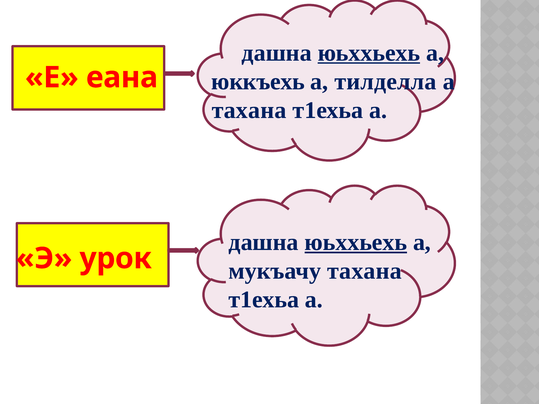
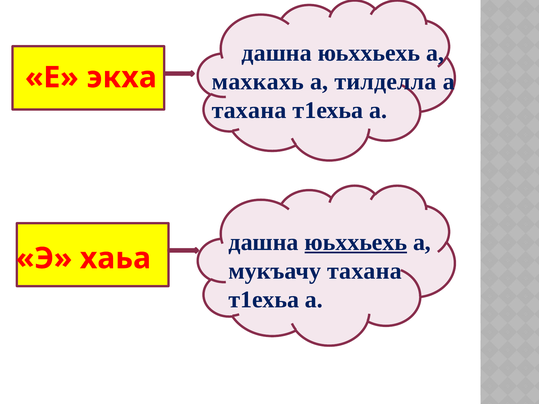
юьххьехь underline: present -> none (369, 53)
юккъехь: юккъехь -> махкахь (258, 82)
еана: еана -> экха (122, 77)
урок: урок -> хаьа (115, 259)
